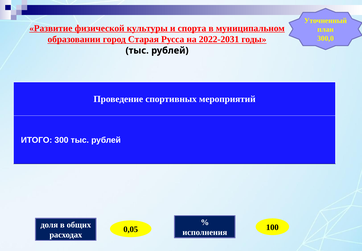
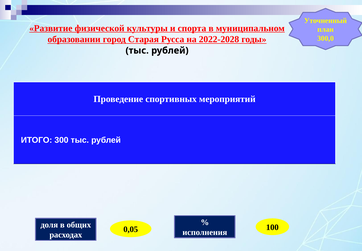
2022-2031: 2022-2031 -> 2022-2028 (219, 39)
